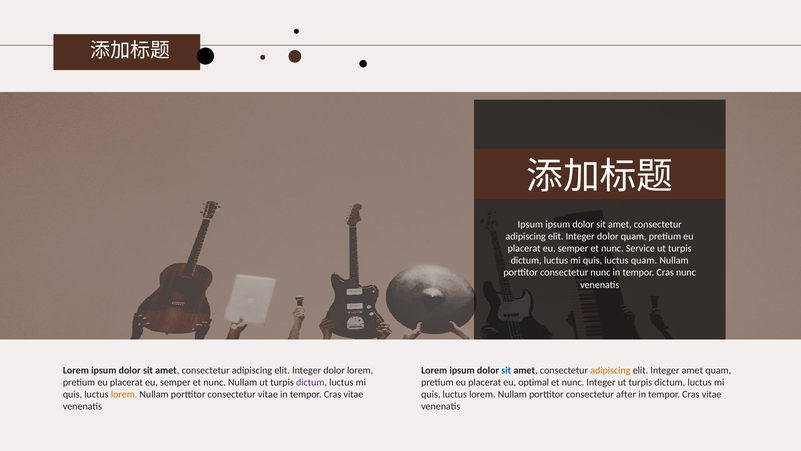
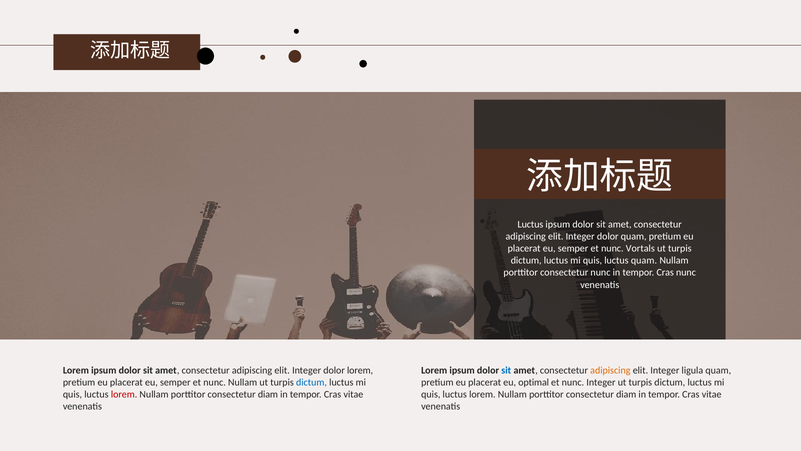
Ipsum: Ipsum -> Luctus (530, 224)
Service: Service -> Vortals (640, 248)
Integer amet: amet -> ligula (692, 370)
dictum colour: purple -> blue (311, 382)
lorem colour: orange -> red (124, 394)
vitae: vitae -> diam (268, 394)
after: after -> diam (626, 394)
